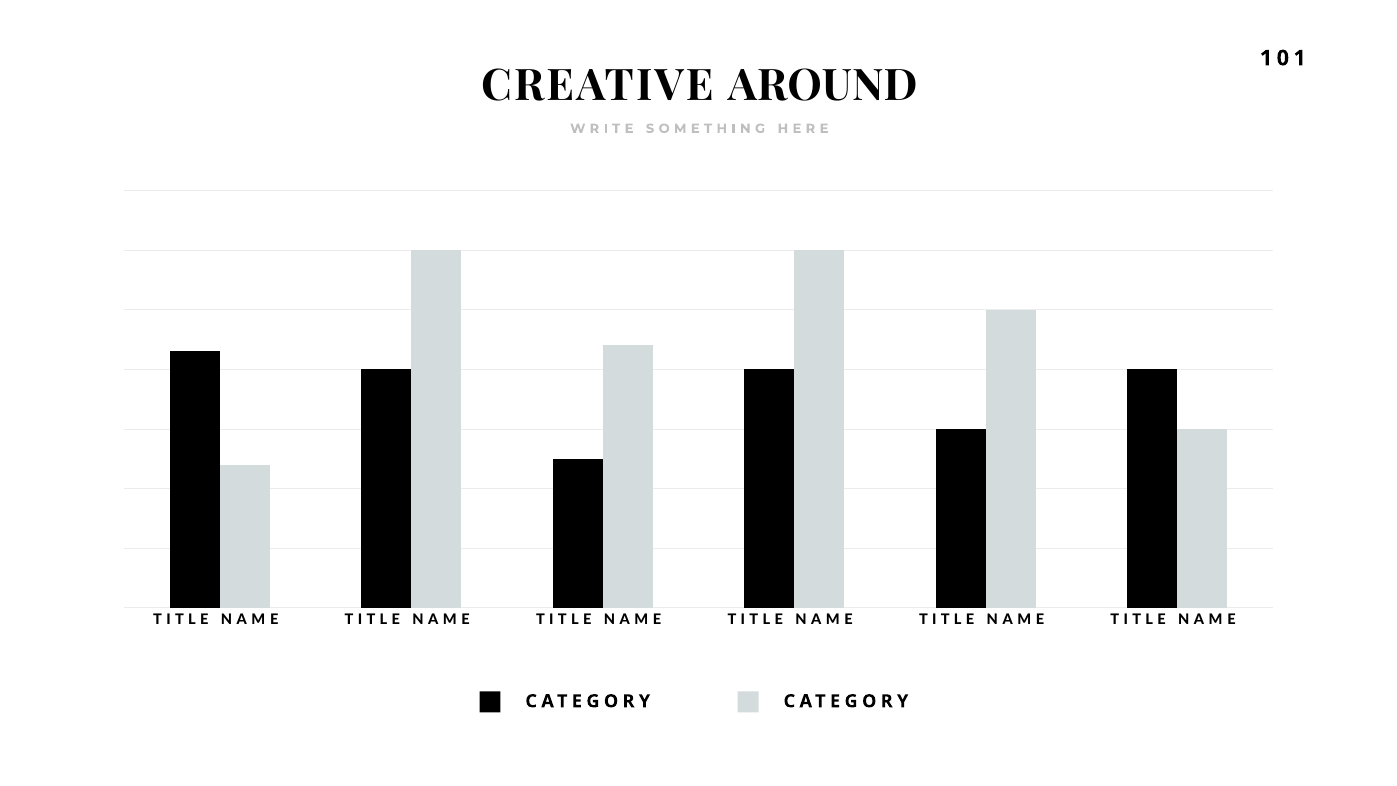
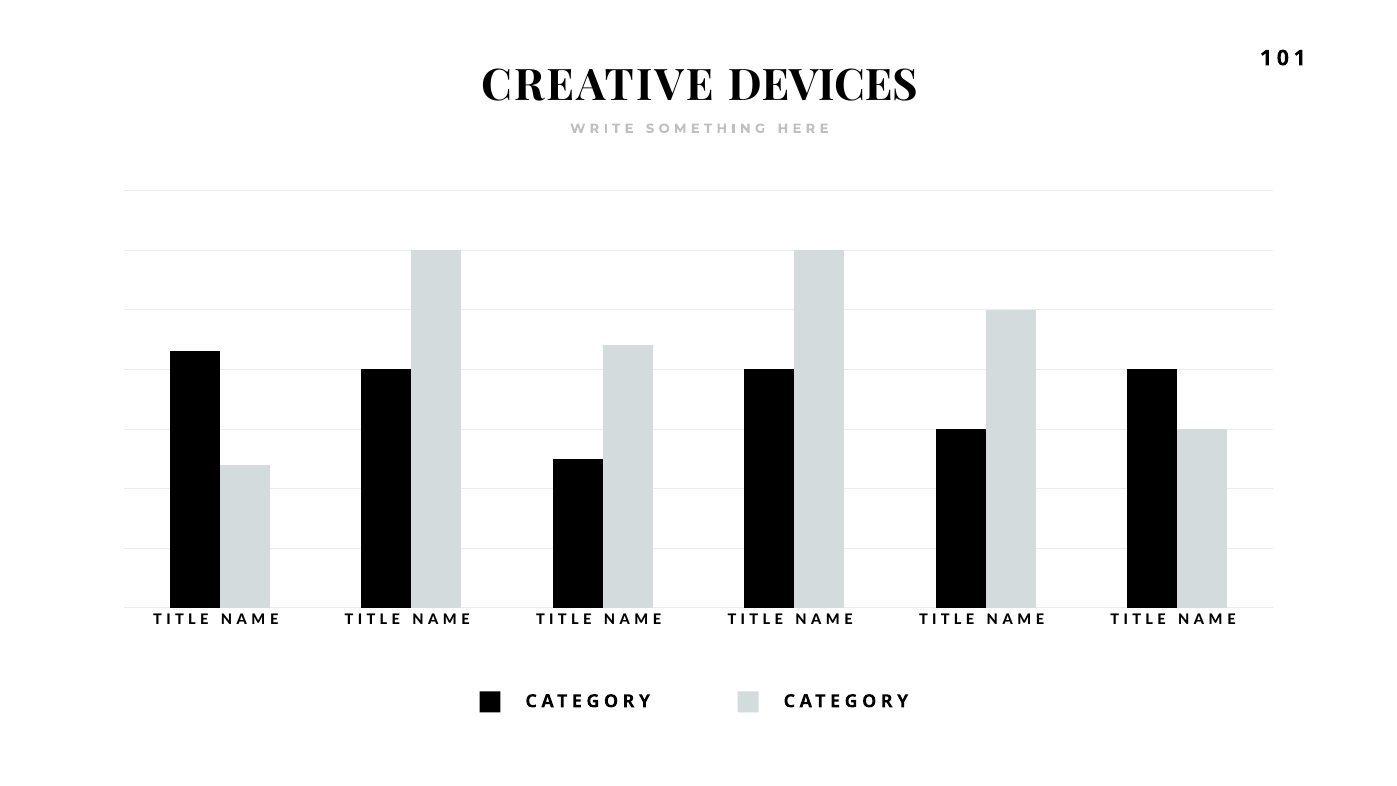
AROUND: AROUND -> DEVICES (823, 86)
